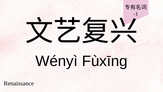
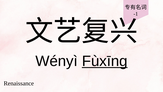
Fùxīng underline: none -> present (105, 61)
